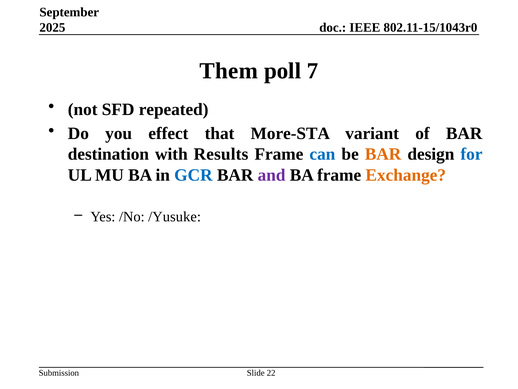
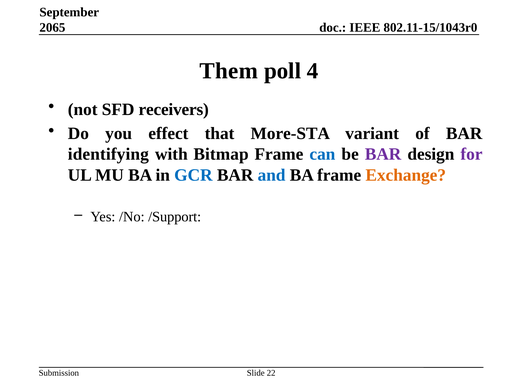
2025: 2025 -> 2065 (52, 28)
7: 7 -> 4 (313, 71)
repeated: repeated -> receivers (174, 109)
destination: destination -> identifying (108, 154)
Results: Results -> Bitmap (221, 154)
BAR colour: orange -> purple (383, 154)
for colour: blue -> purple (472, 154)
and colour: purple -> blue (272, 175)
/Yusuke: /Yusuke -> /Support (175, 217)
